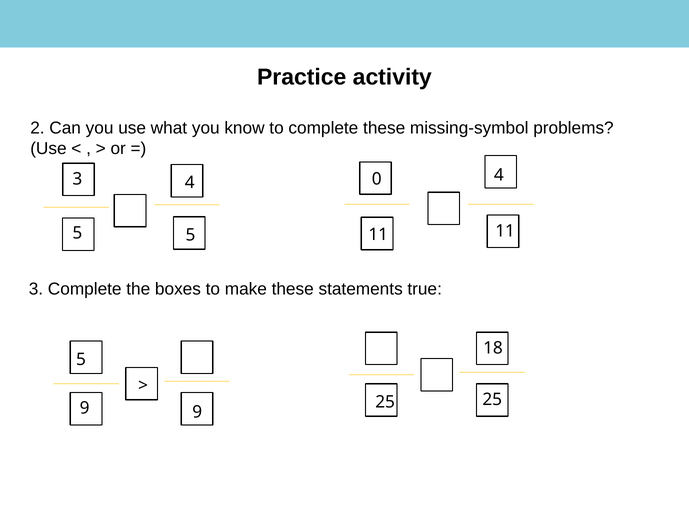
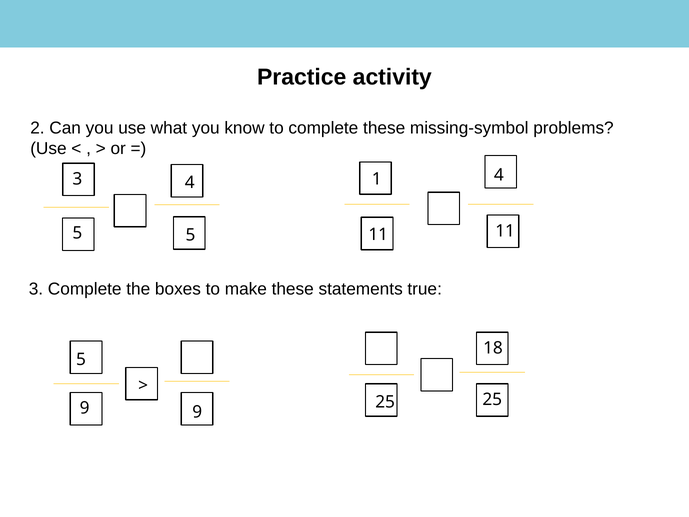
0: 0 -> 1 (377, 179)
